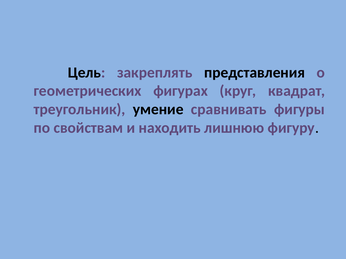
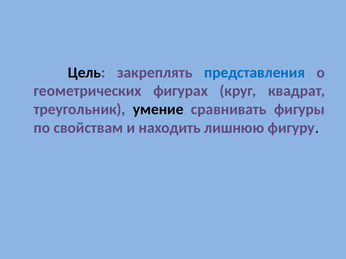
представления colour: black -> blue (255, 73)
